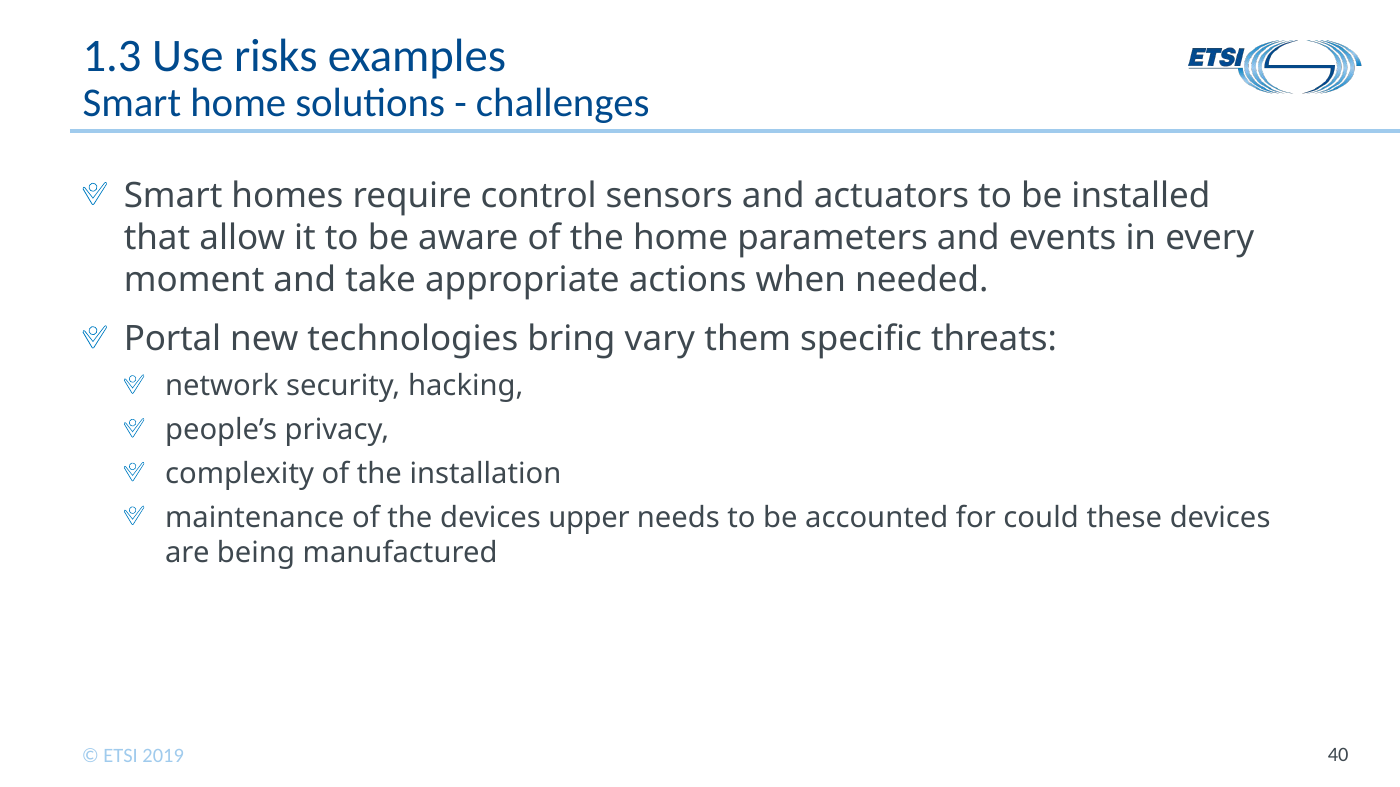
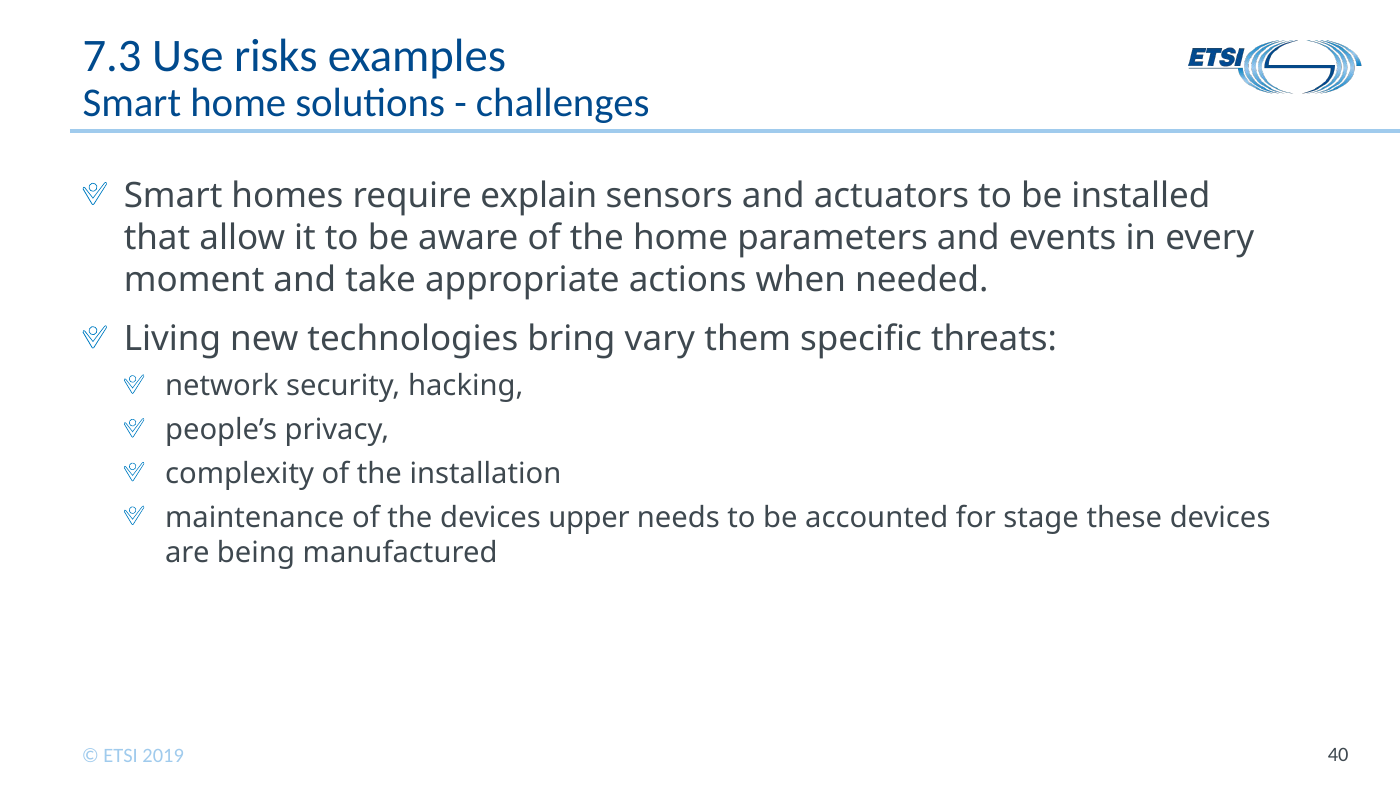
1.3: 1.3 -> 7.3 (112, 56)
control: control -> explain (539, 196)
Portal: Portal -> Living (172, 340)
could: could -> stage (1041, 518)
